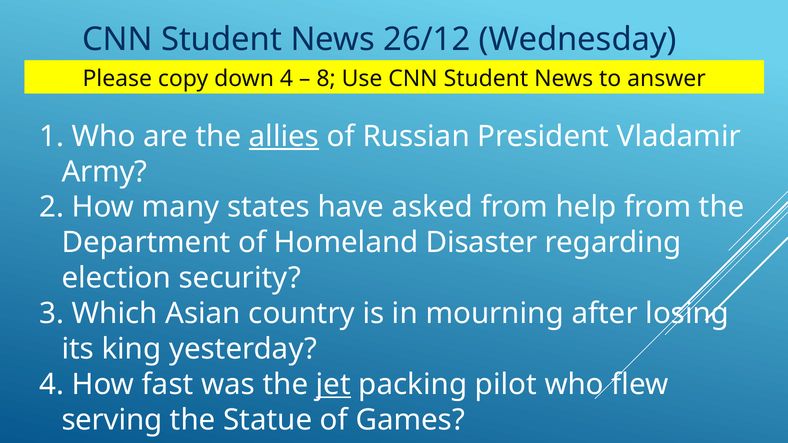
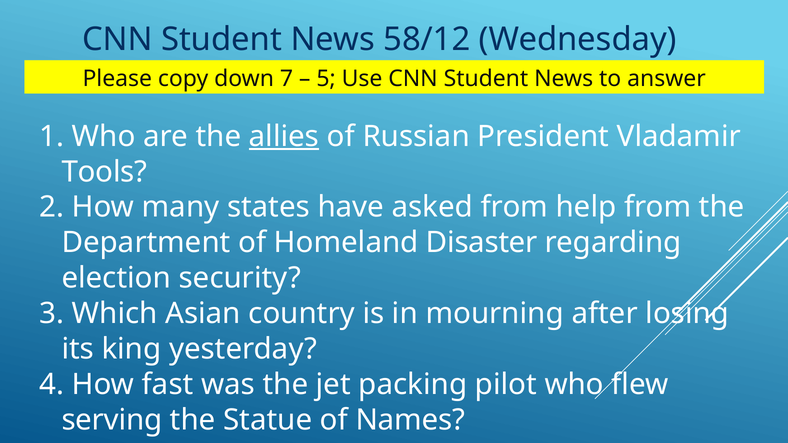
26/12: 26/12 -> 58/12 (427, 39)
down 4: 4 -> 7 (286, 79)
8: 8 -> 5 (326, 79)
Army: Army -> Tools (104, 172)
jet underline: present -> none (333, 385)
Games: Games -> Names (410, 420)
